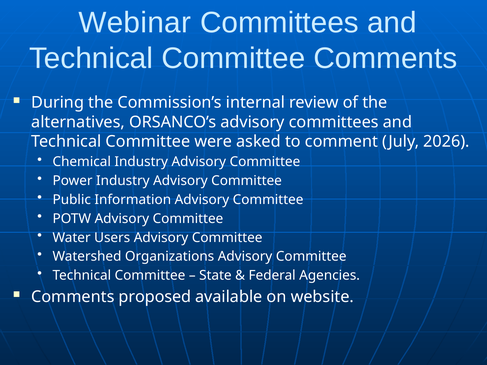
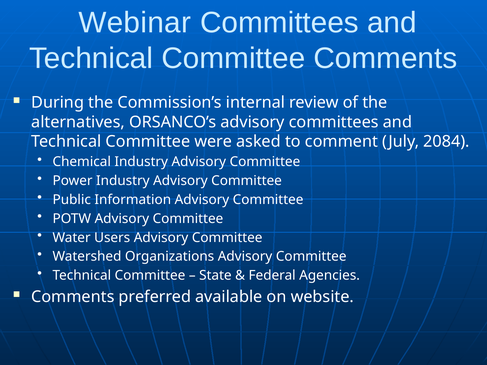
2026: 2026 -> 2084 (446, 142)
proposed: proposed -> preferred (155, 297)
